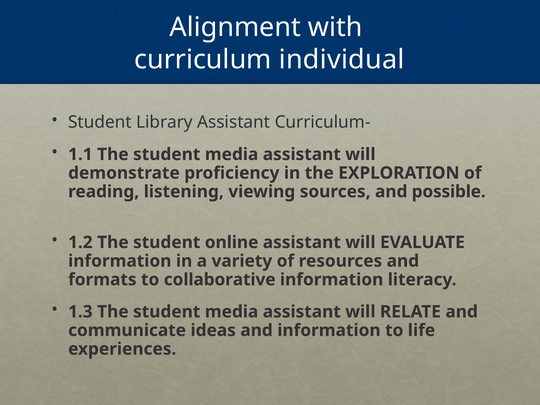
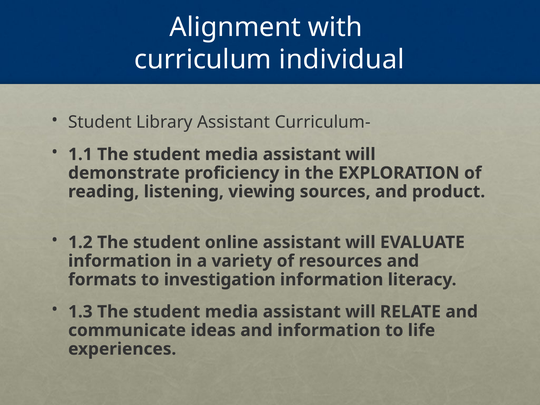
possible: possible -> product (449, 192)
collaborative: collaborative -> investigation (220, 280)
